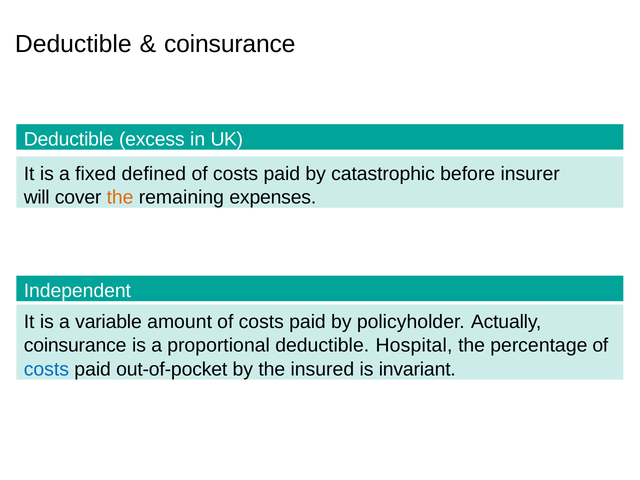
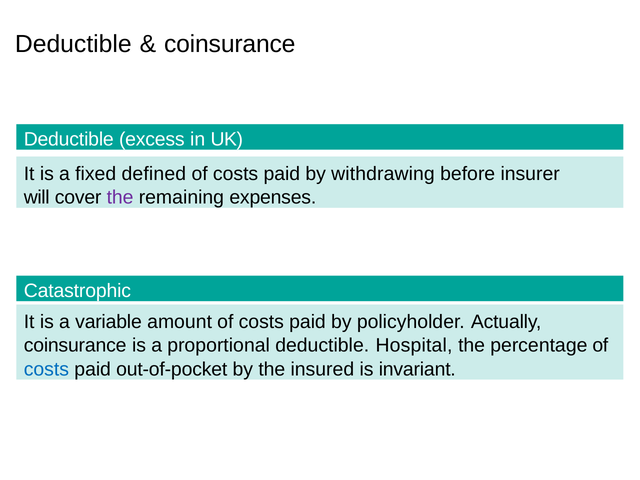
catastrophic: catastrophic -> withdrawing (383, 174)
the colour: orange -> purple (120, 198)
Independent: Independent -> Catastrophic (77, 291)
